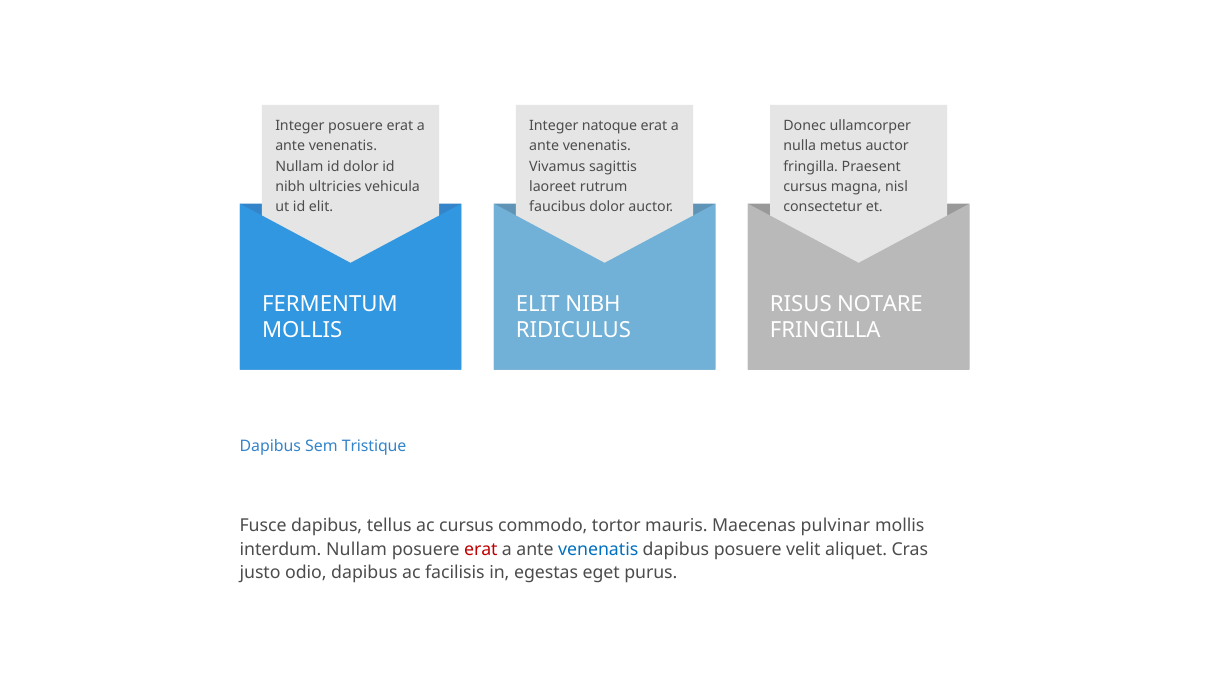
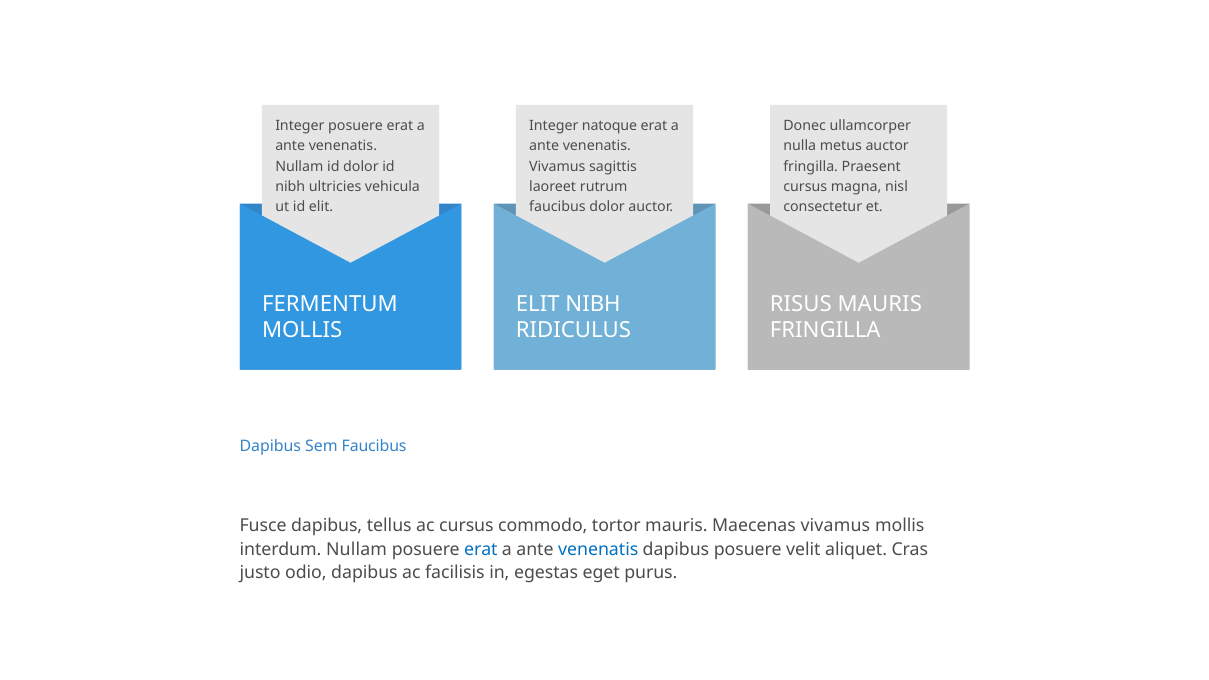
RISUS NOTARE: NOTARE -> MAURIS (880, 304)
Sem Tristique: Tristique -> Faucibus (374, 447)
Maecenas pulvinar: pulvinar -> vivamus (835, 526)
erat colour: red -> blue (481, 549)
